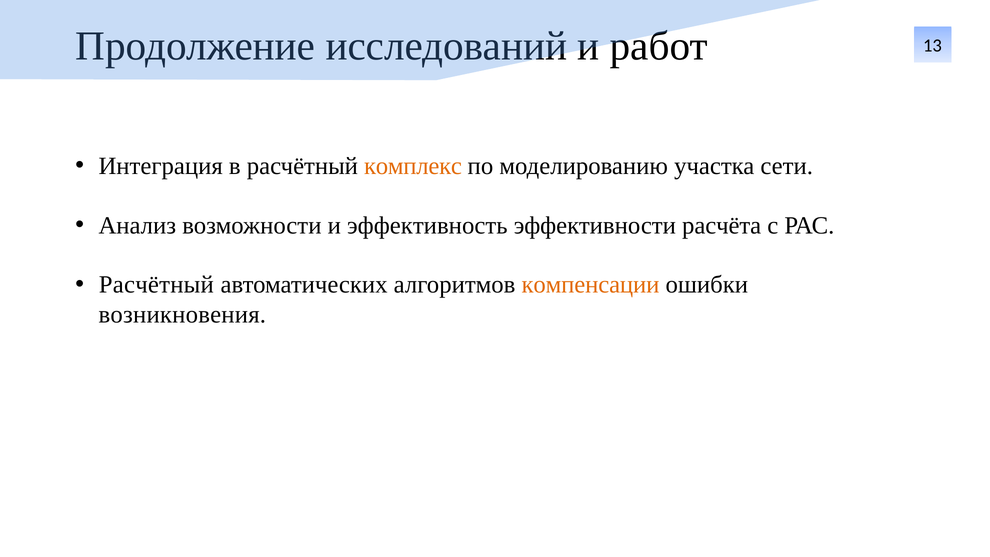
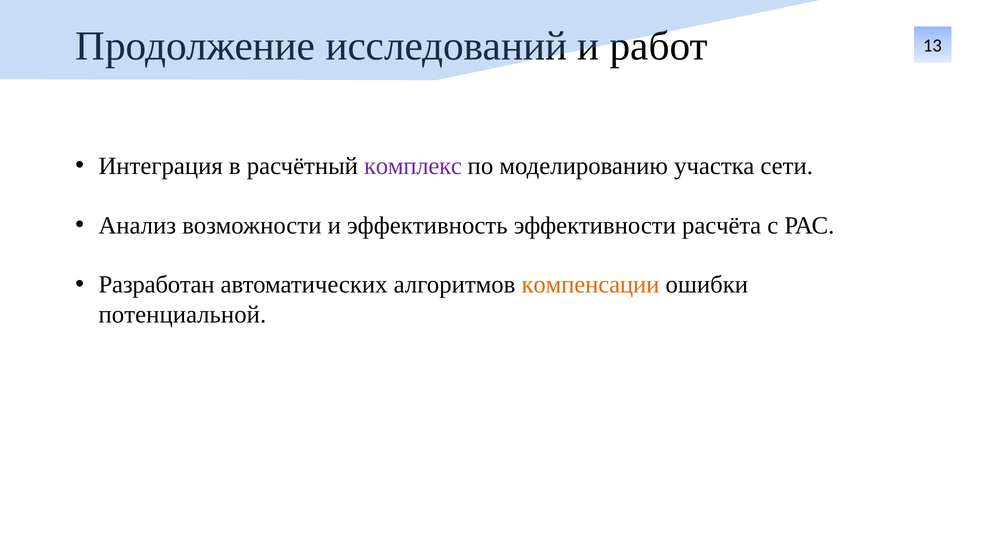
комплекс colour: orange -> purple (413, 166)
Расчётный: Расчётный -> Разработан (157, 285)
возникновения: возникновения -> потенциальной (182, 314)
